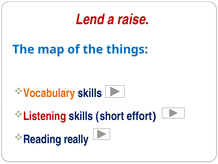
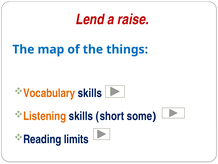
Listening colour: red -> orange (45, 116)
effort: effort -> some (139, 116)
really: really -> limits (76, 139)
